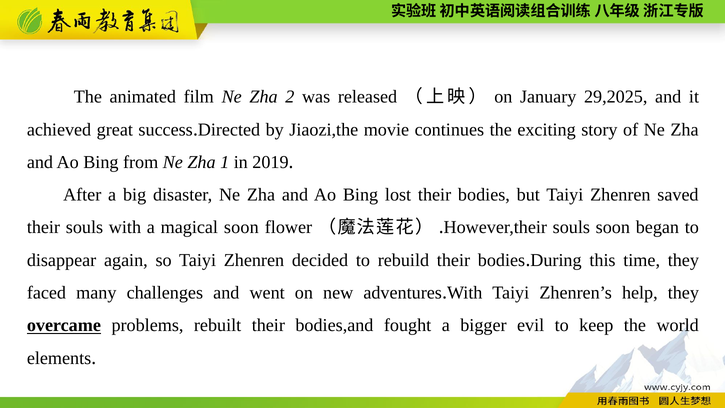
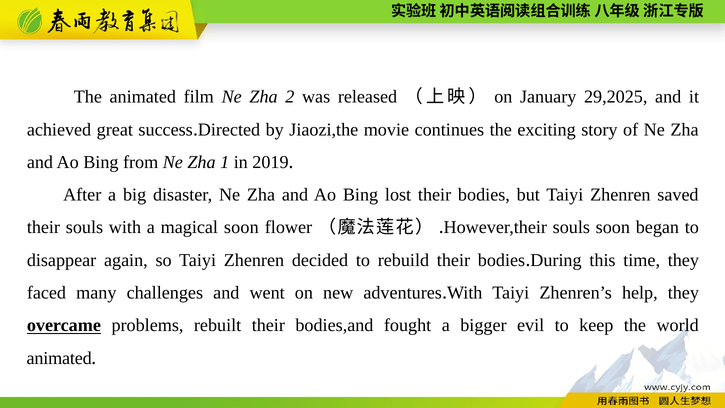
elements: elements -> animated (59, 358)
